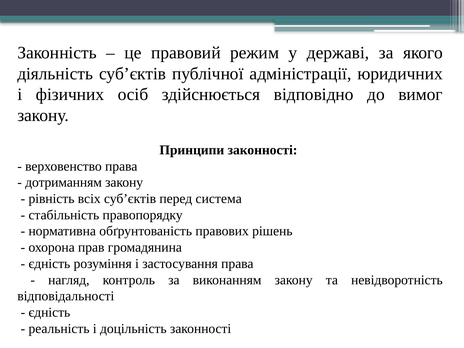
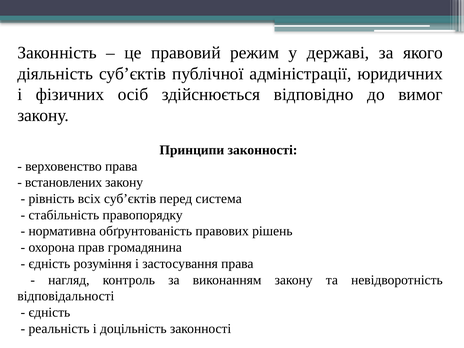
дотриманням: дотриманням -> встановлених (64, 182)
